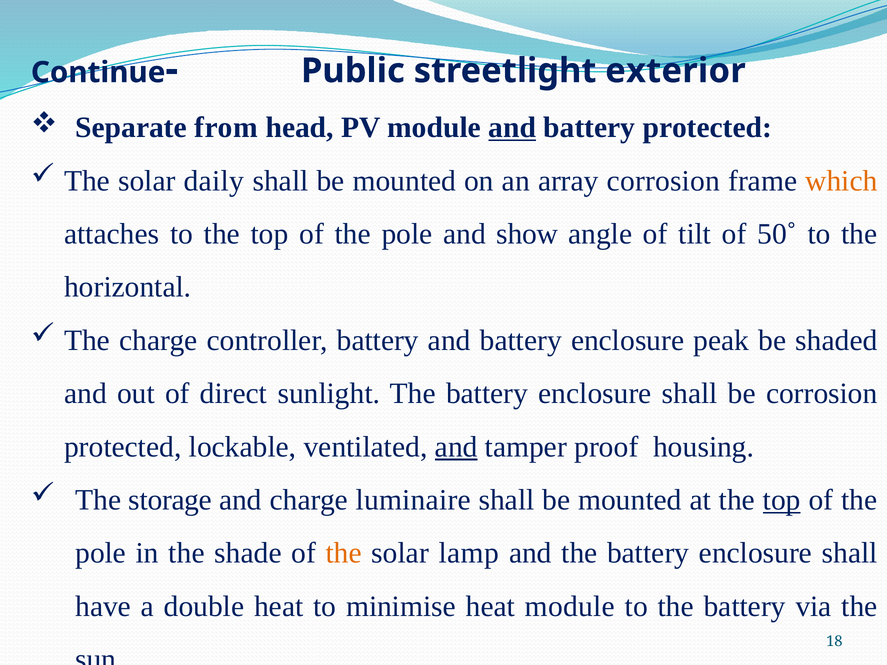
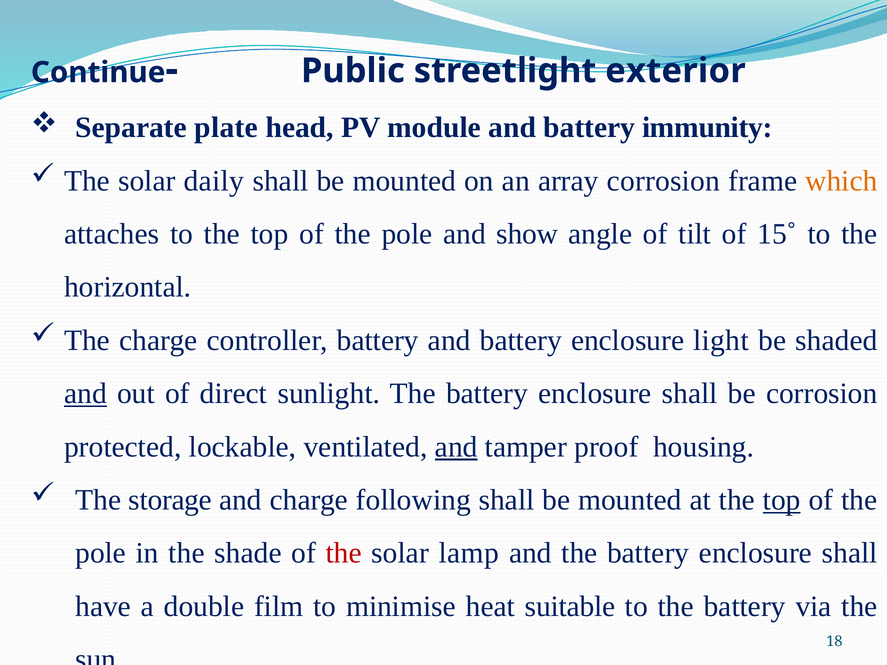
from: from -> plate (226, 128)
and underline: present -> none (512, 128)
battery protected: protected -> immunity (707, 128)
50˚: 50˚ -> 15˚ (777, 234)
peak: peak -> light (721, 341)
and underline: none -> present (86, 394)
luminaire: luminaire -> following (413, 500)
the colour: orange -> red (344, 553)
double heat: heat -> film (279, 607)
heat module: module -> suitable (570, 607)
